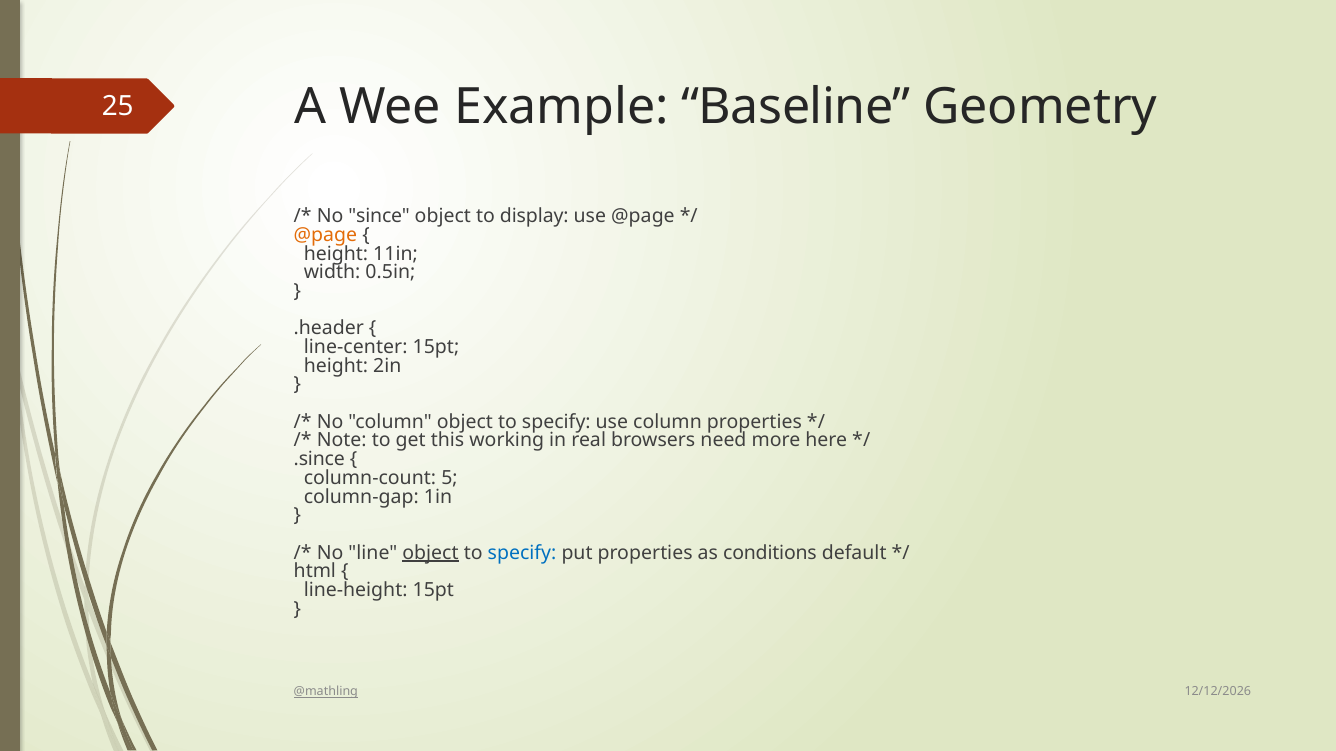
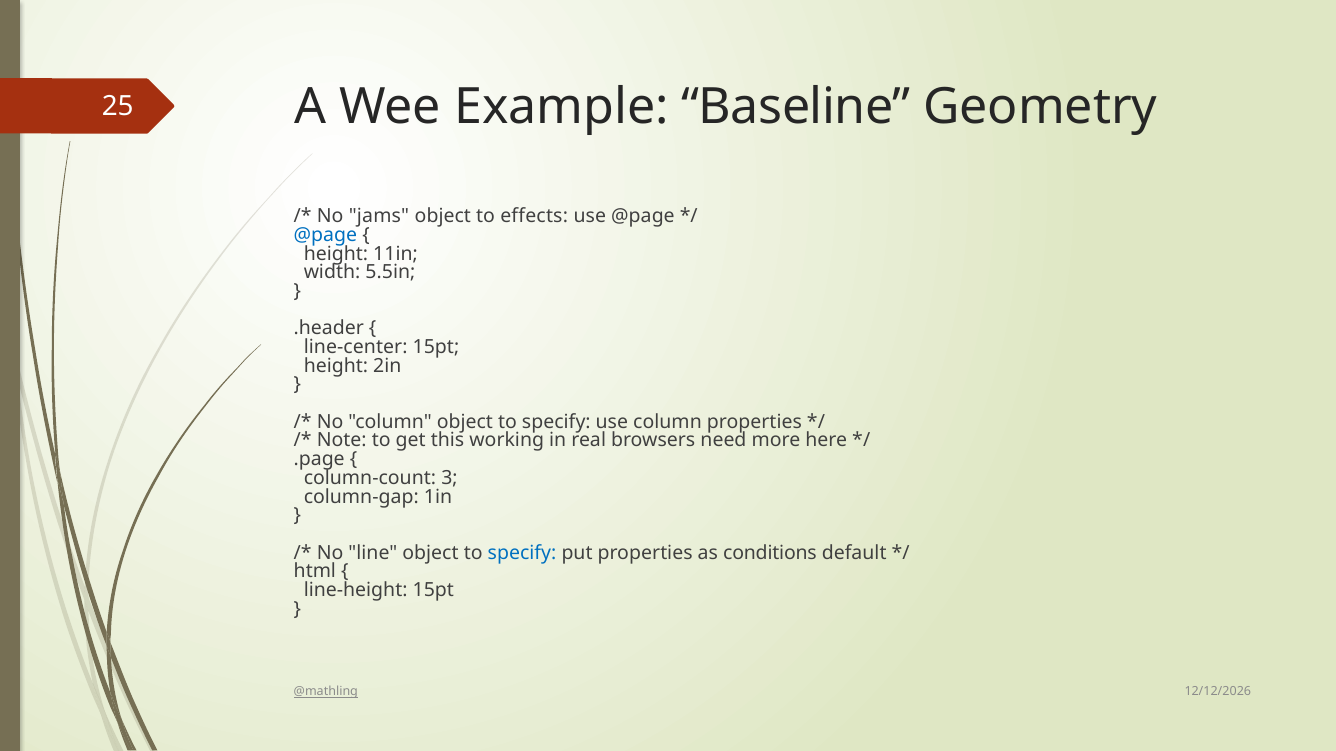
since: since -> jams (379, 216)
display: display -> effects (534, 216)
@page colour: orange -> blue (325, 235)
0.5in: 0.5in -> 5.5in (390, 273)
.since: .since -> .page (319, 460)
5: 5 -> 3 (449, 478)
object underline: present -> none (430, 553)
